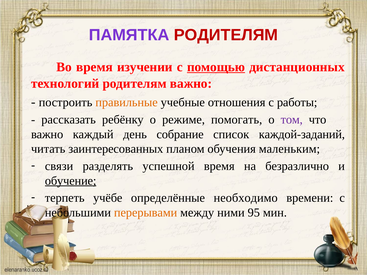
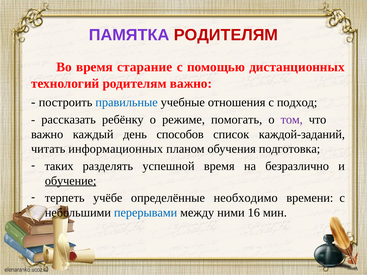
изучении: изучении -> старание (145, 67)
помощью underline: present -> none (216, 67)
правильные colour: orange -> blue (127, 102)
работы: работы -> подход (297, 102)
собрание: собрание -> способов (180, 134)
заинтересованных: заинтересованных -> информационных (116, 149)
маленьким: маленьким -> подготовка (290, 149)
связи: связи -> таких (59, 166)
перерывами colour: orange -> blue (146, 213)
95: 95 -> 16 (254, 213)
